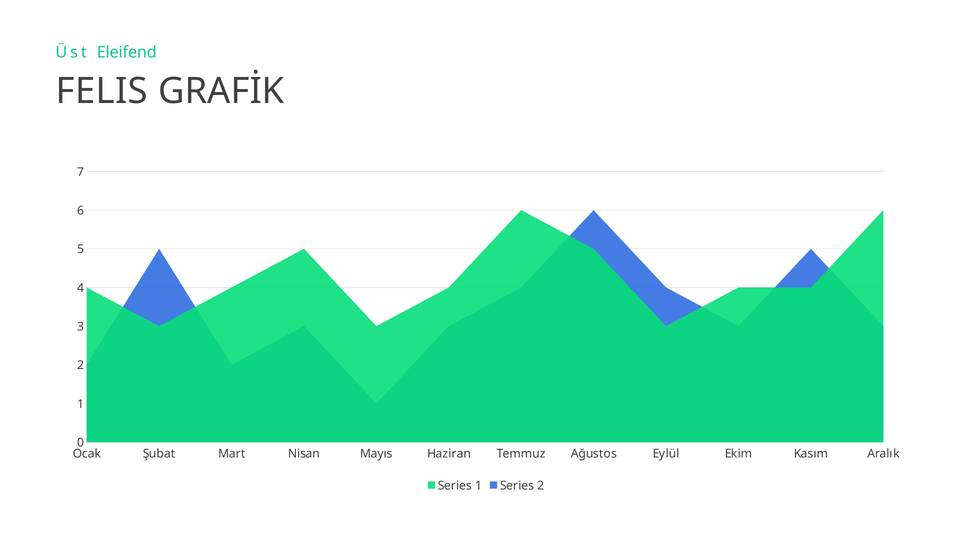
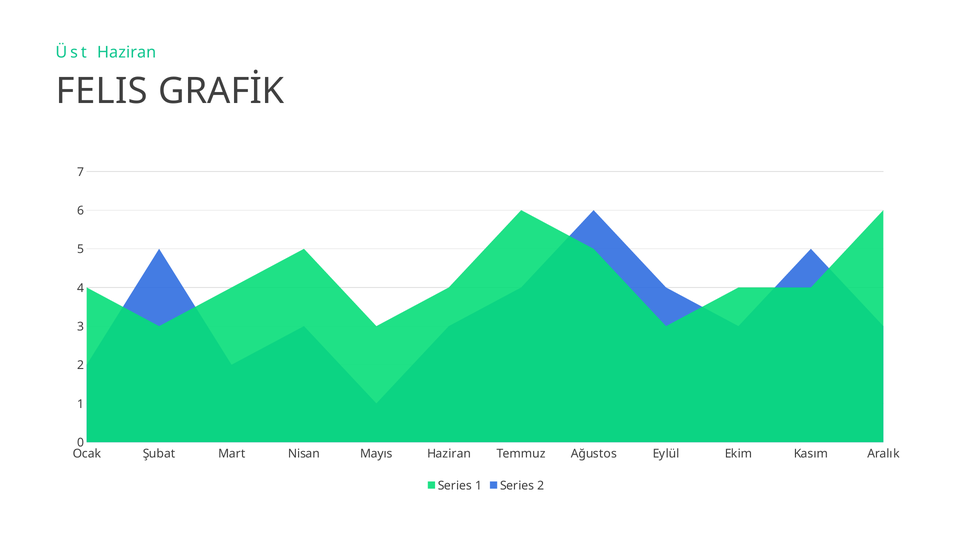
Üst Eleifend: Eleifend -> Haziran (127, 52)
